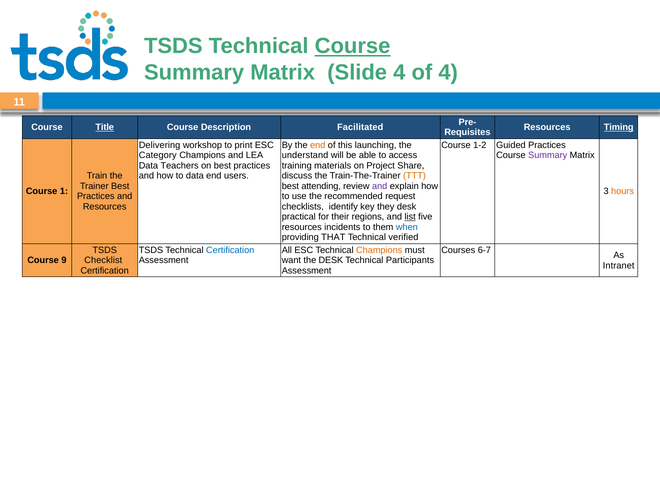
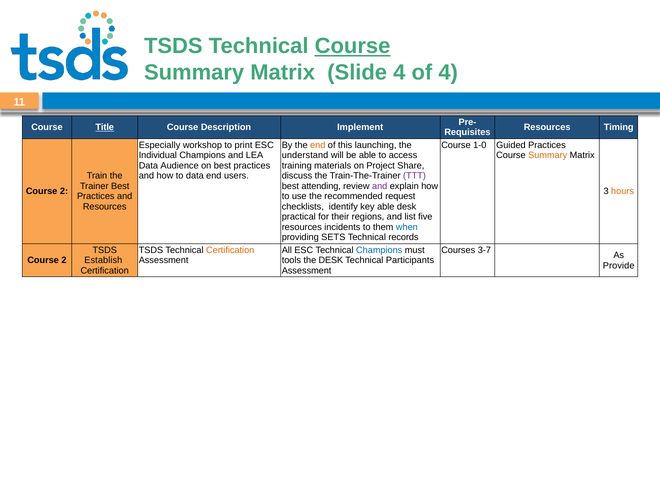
Facilitated: Facilitated -> Implement (360, 127)
Timing underline: present -> none (619, 127)
Delivering: Delivering -> Especially (160, 145)
1-2: 1-2 -> 1-0 (480, 145)
Category: Category -> Individual (158, 155)
Summary colour: purple -> orange (548, 155)
Teachers: Teachers -> Audience (180, 166)
TTT colour: orange -> purple (414, 176)
1: 1 -> 2 (64, 191)
key they: they -> able (386, 207)
list underline: present -> none (410, 217)
THAT: THAT -> SETS (333, 237)
verified: verified -> records (404, 237)
Certification colour: blue -> orange (230, 250)
Champions colour: orange -> blue (379, 250)
6-7: 6-7 -> 3-7 (484, 250)
9: 9 -> 2 (64, 260)
Checklist: Checklist -> Establish (103, 260)
want: want -> tools (291, 260)
Intranet: Intranet -> Provide (619, 265)
